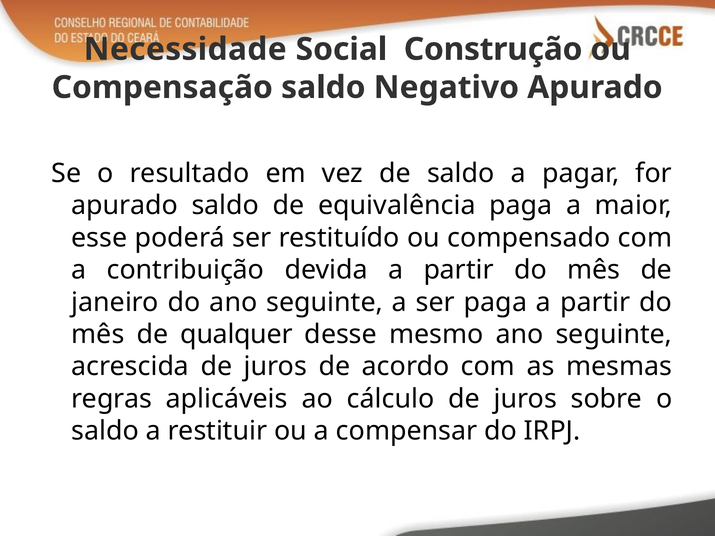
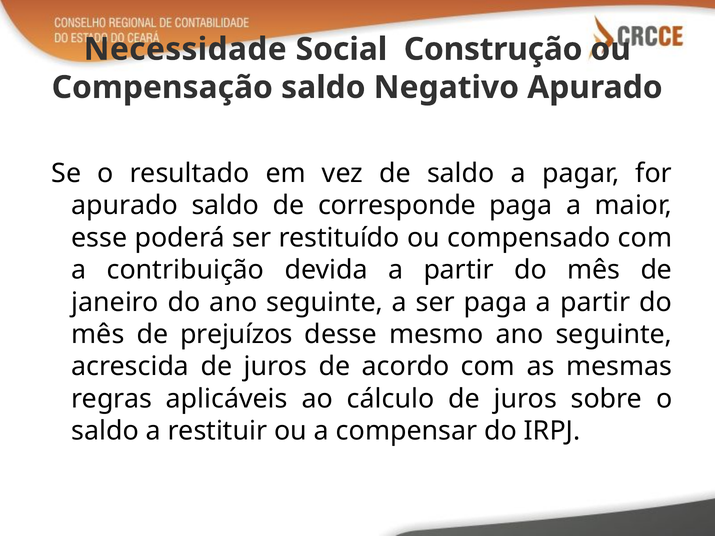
equivalência: equivalência -> corresponde (397, 206)
qualquer: qualquer -> prejuízos (237, 335)
